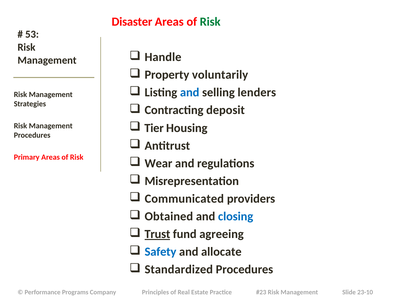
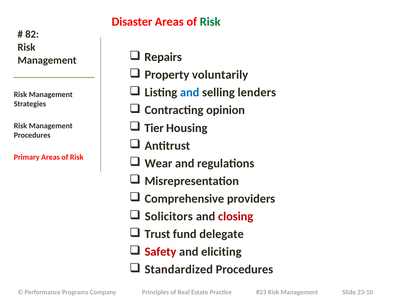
53: 53 -> 82 (32, 34)
Handle: Handle -> Repairs (163, 57)
deposit: deposit -> opinion (226, 110)
Communicated: Communicated -> Comprehensive (184, 199)
Obtained: Obtained -> Solicitors (169, 216)
closing colour: blue -> red (236, 216)
Trust underline: present -> none (157, 234)
agreeing: agreeing -> delegate (222, 234)
Safety colour: blue -> red (160, 252)
allocate: allocate -> eliciting (221, 252)
